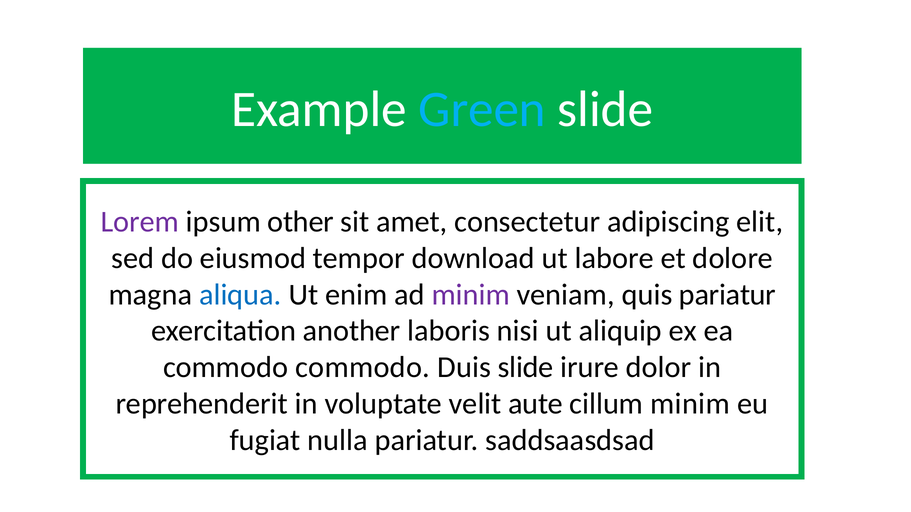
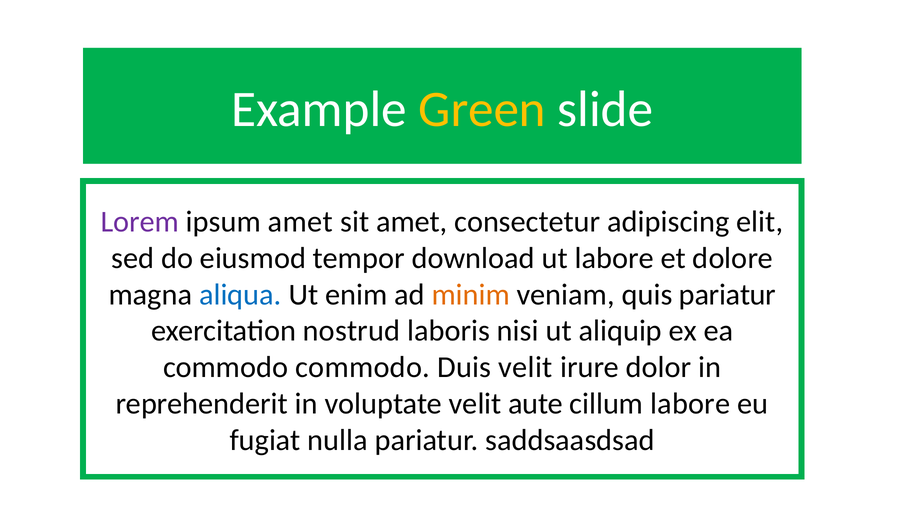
Green colour: light blue -> yellow (482, 109)
ipsum other: other -> amet (300, 222)
minim colour: purple -> orange (471, 295)
another: another -> nostrud (352, 331)
Duis slide: slide -> velit (525, 368)
cillum minim: minim -> labore (690, 404)
